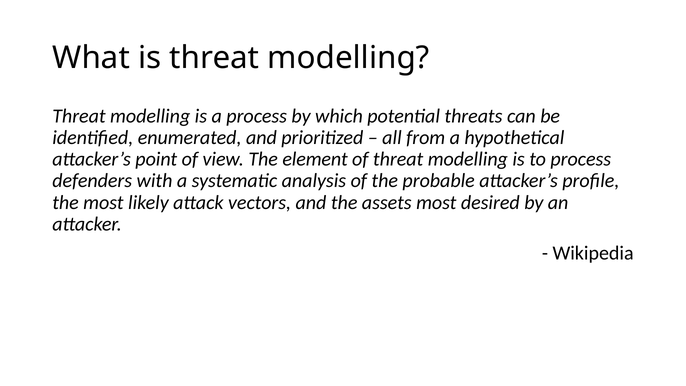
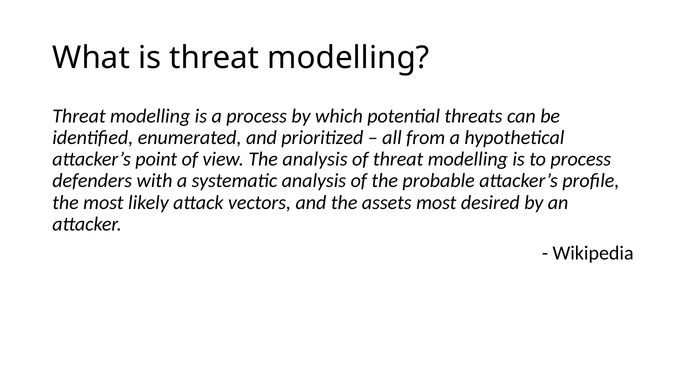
The element: element -> analysis (315, 159)
